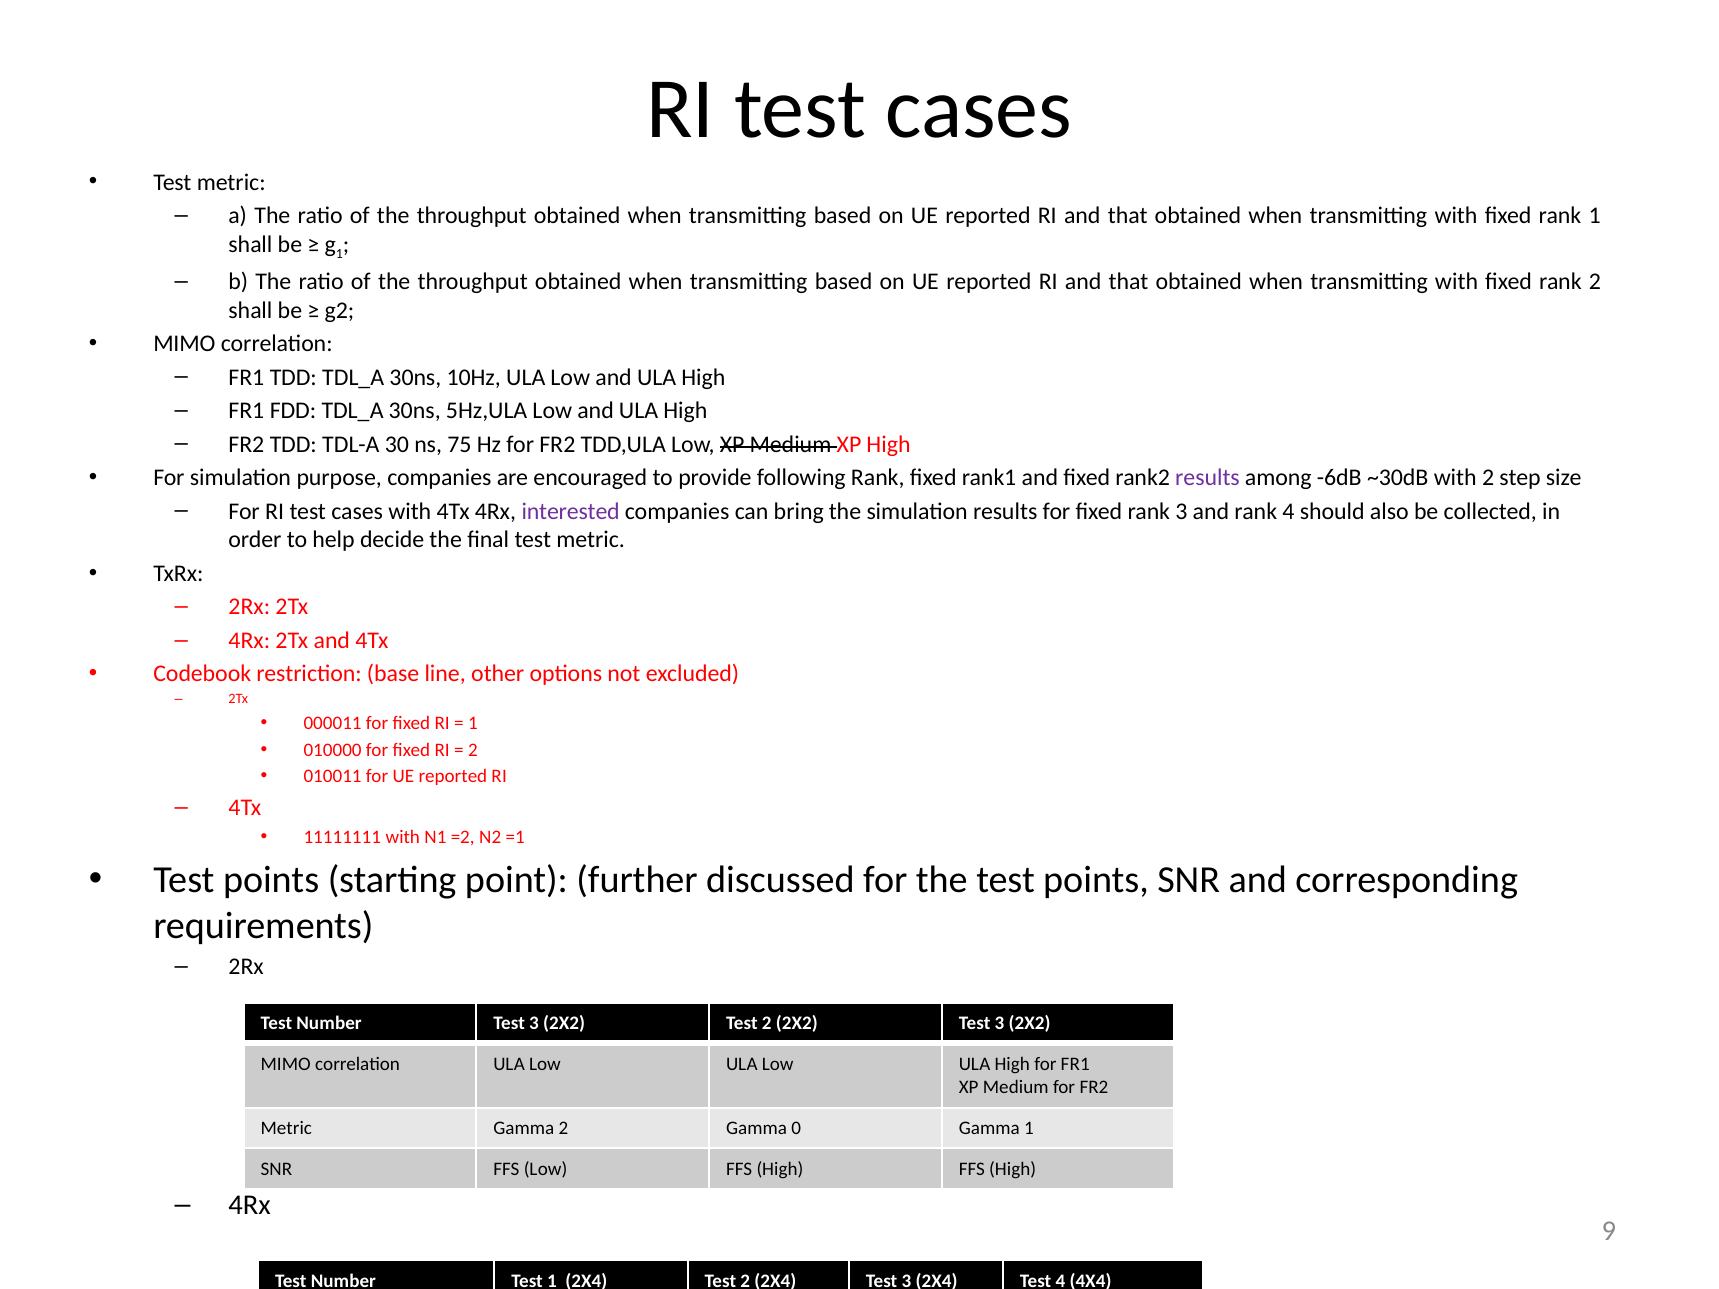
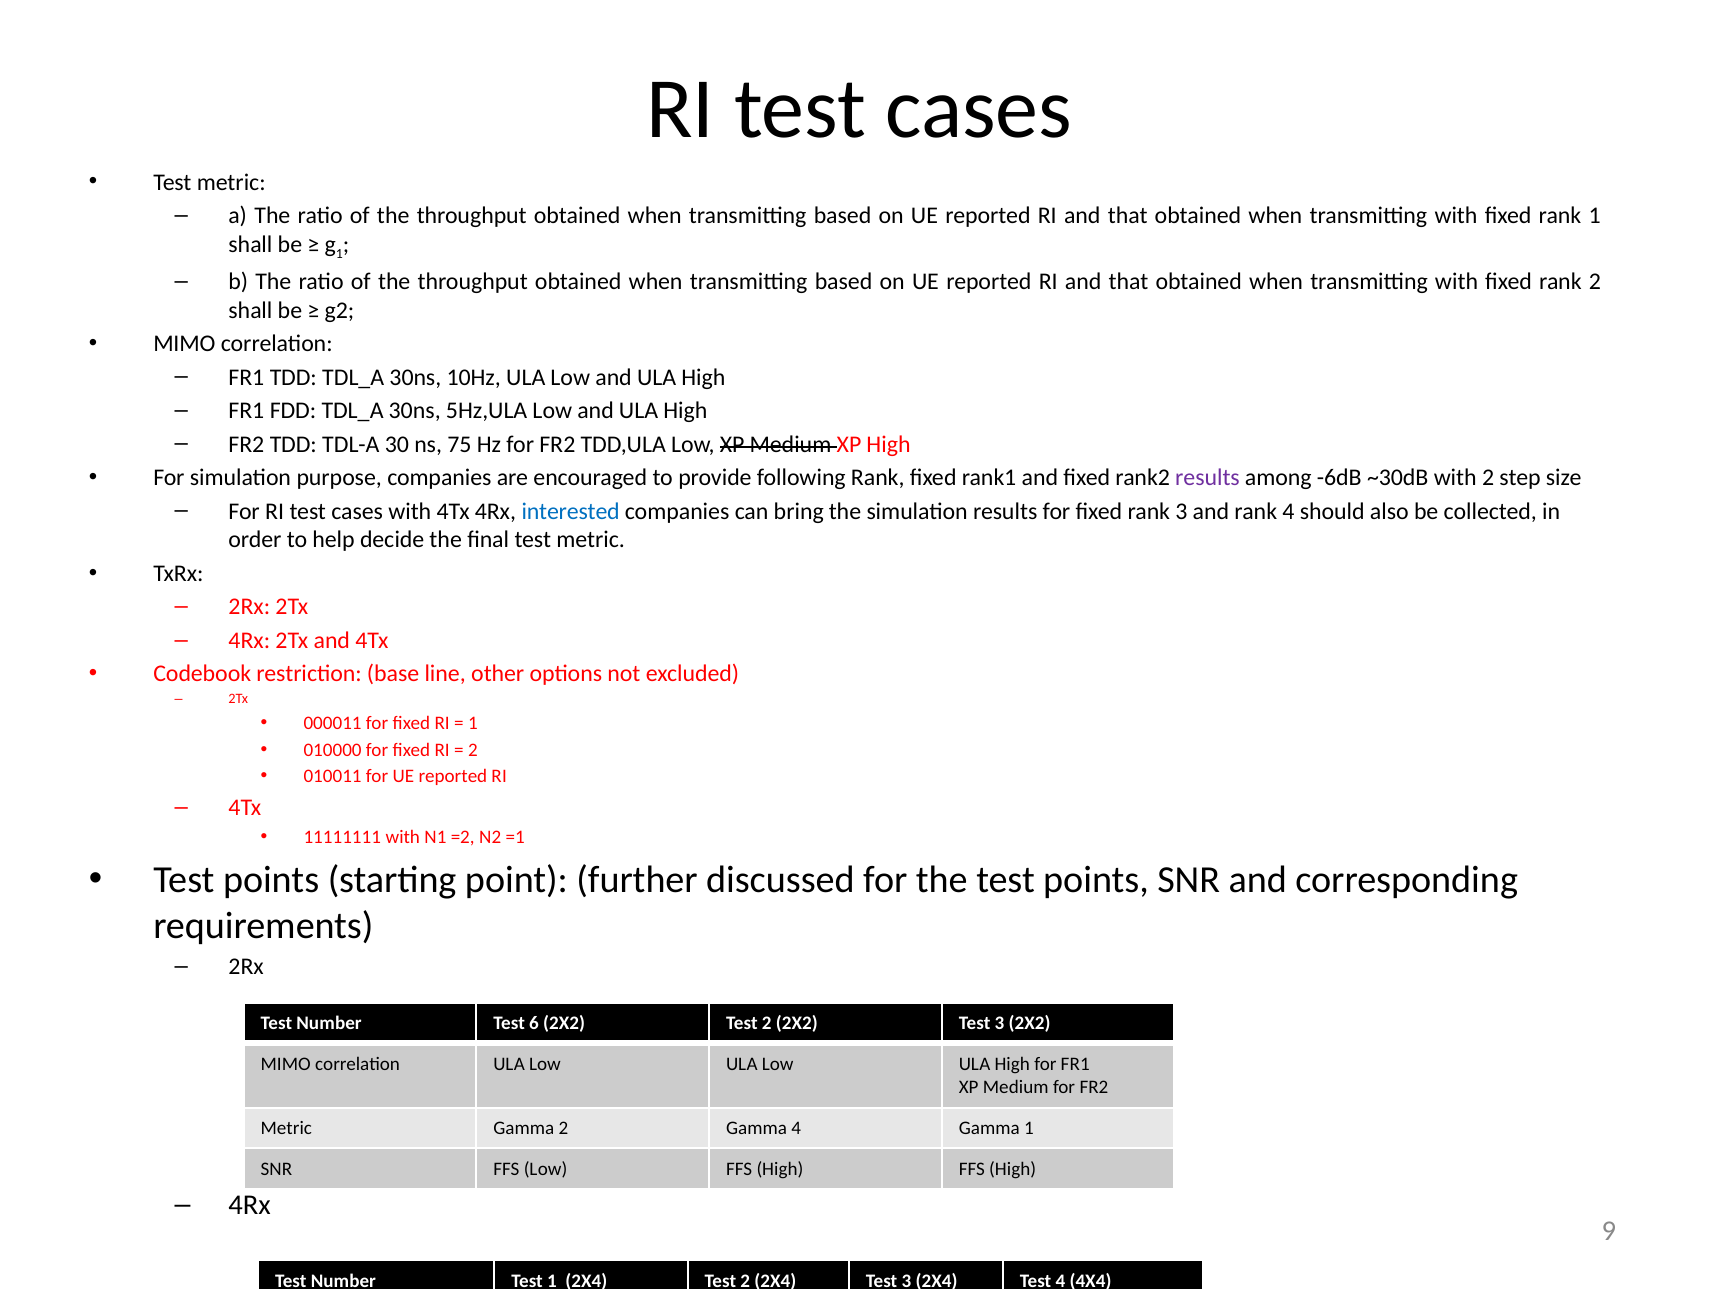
interested colour: purple -> blue (571, 511)
Number Test 3: 3 -> 6 (534, 1023)
Gamma 0: 0 -> 4 (796, 1128)
